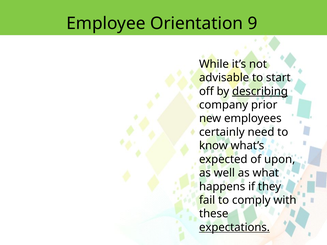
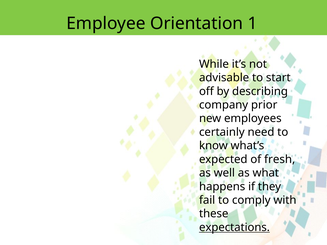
9: 9 -> 1 (253, 23)
describing underline: present -> none (260, 91)
upon: upon -> fresh (280, 159)
